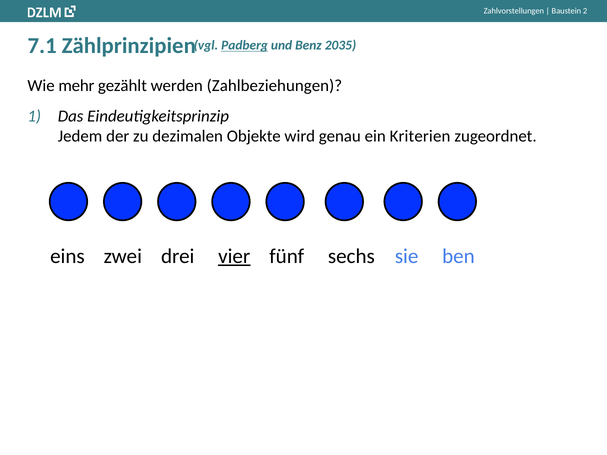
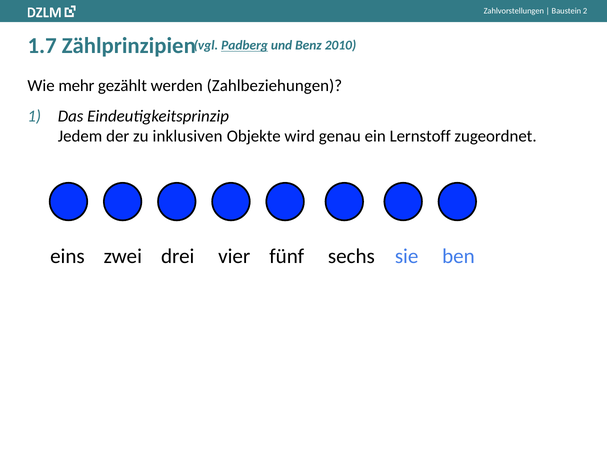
7.1: 7.1 -> 1.7 (42, 46)
2035: 2035 -> 2010 (340, 45)
dezimalen: dezimalen -> inklusiven (188, 136)
Kriterien: Kriterien -> Lernstoff (420, 136)
vier underline: present -> none (234, 256)
